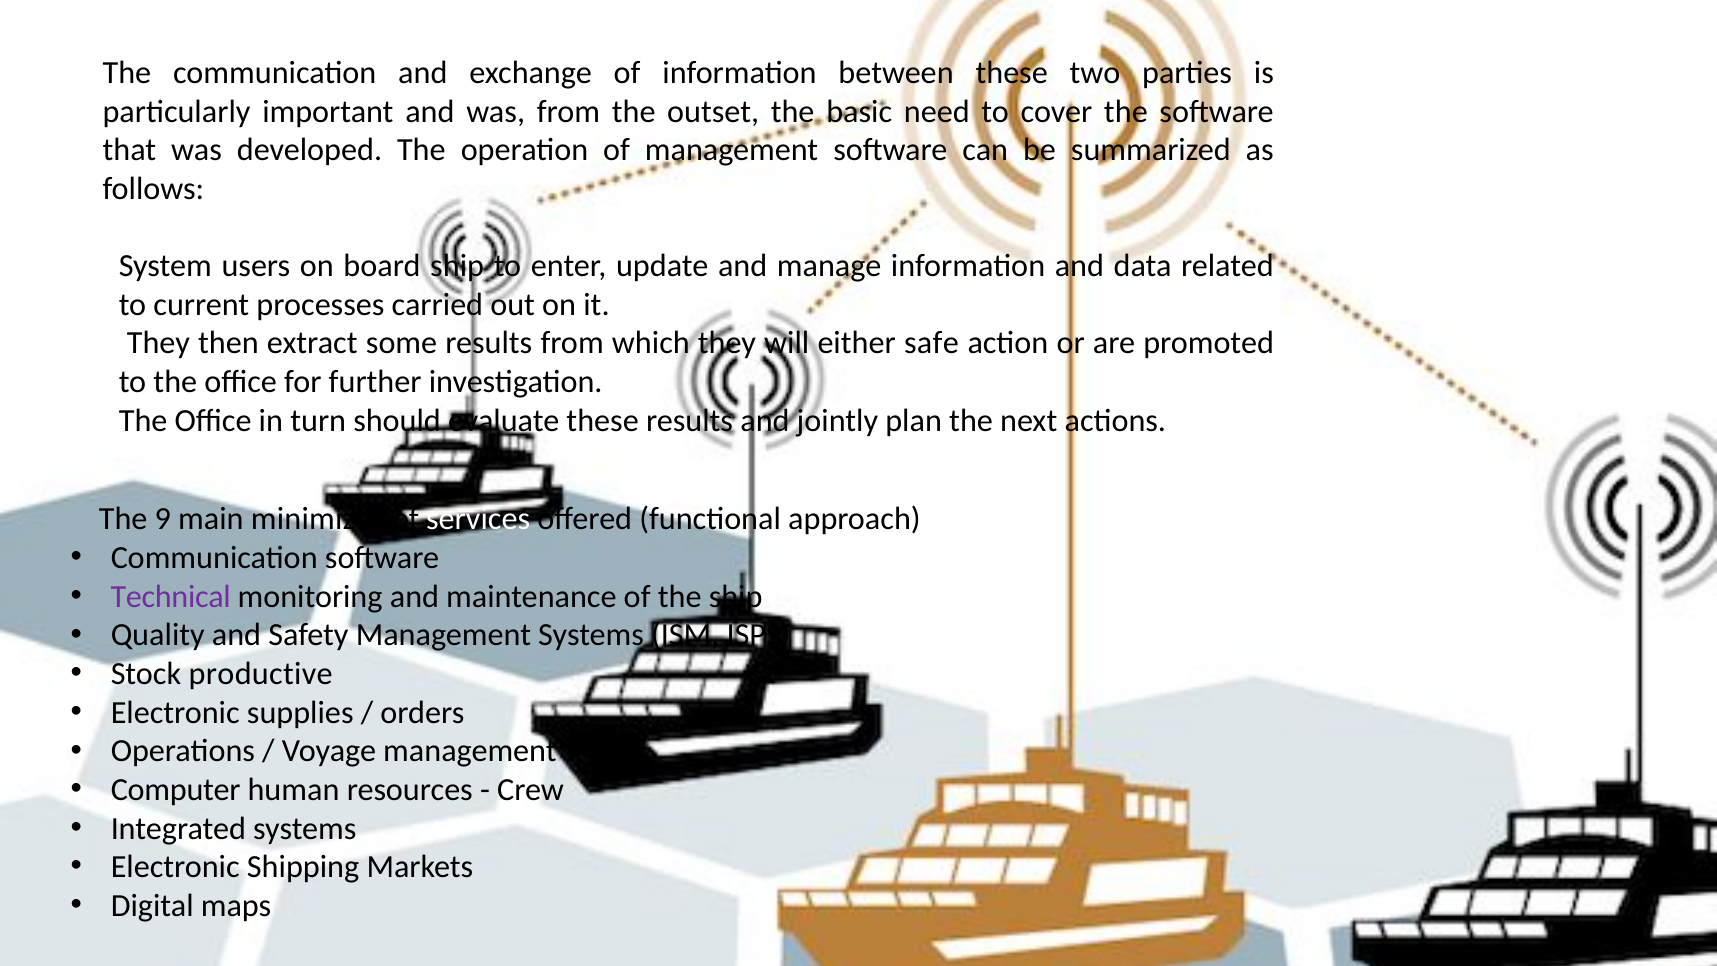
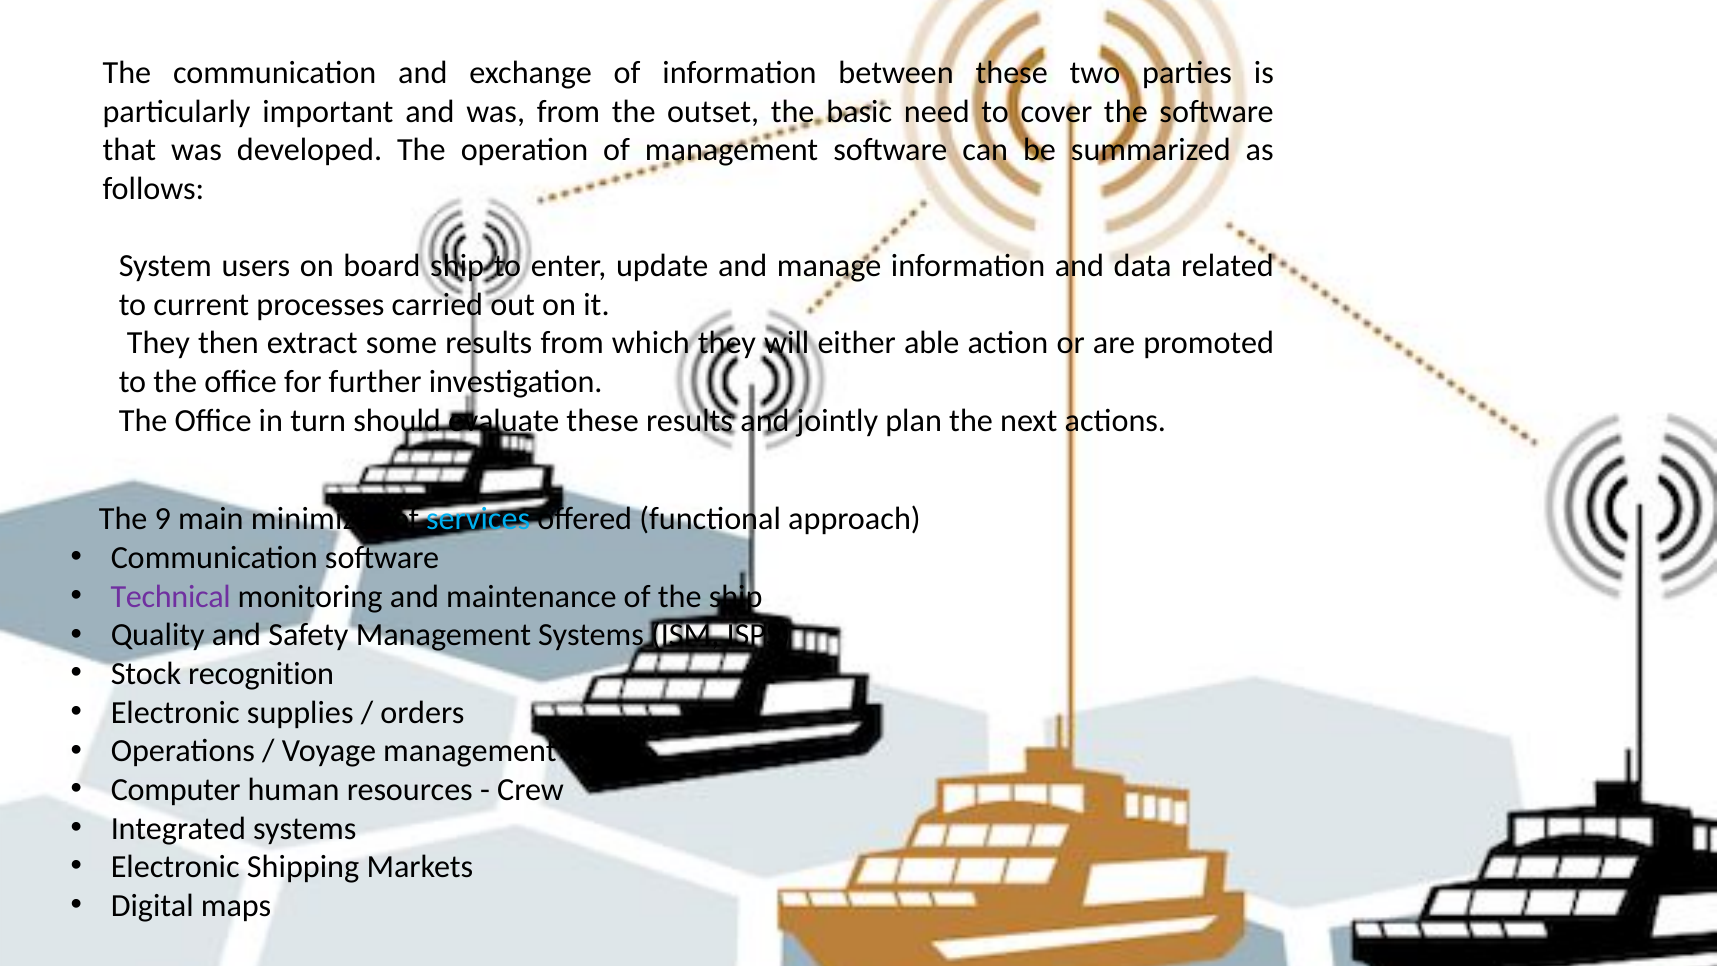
safe: safe -> able (932, 343)
services colour: white -> light blue (478, 519)
productive: productive -> recognition (261, 674)
